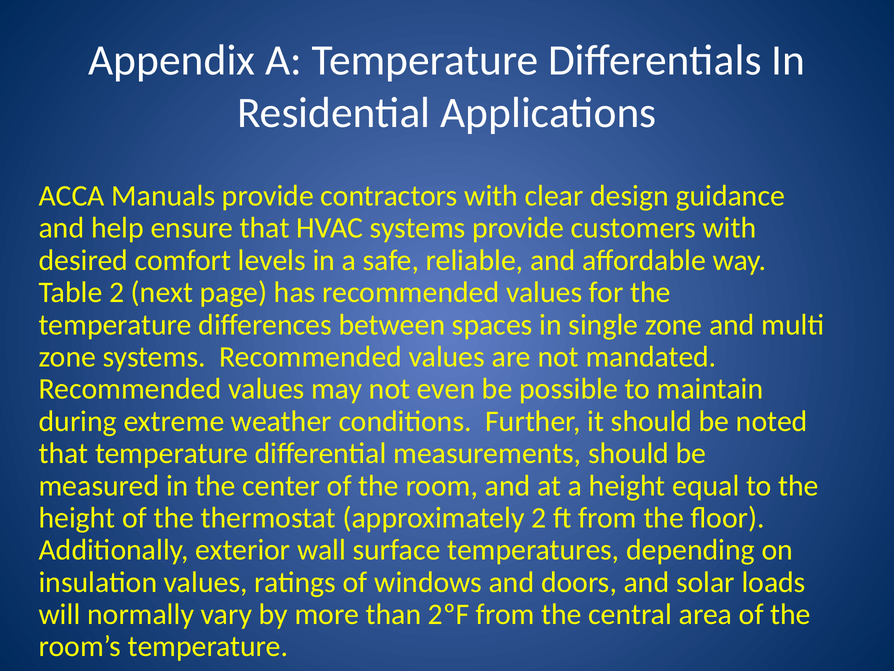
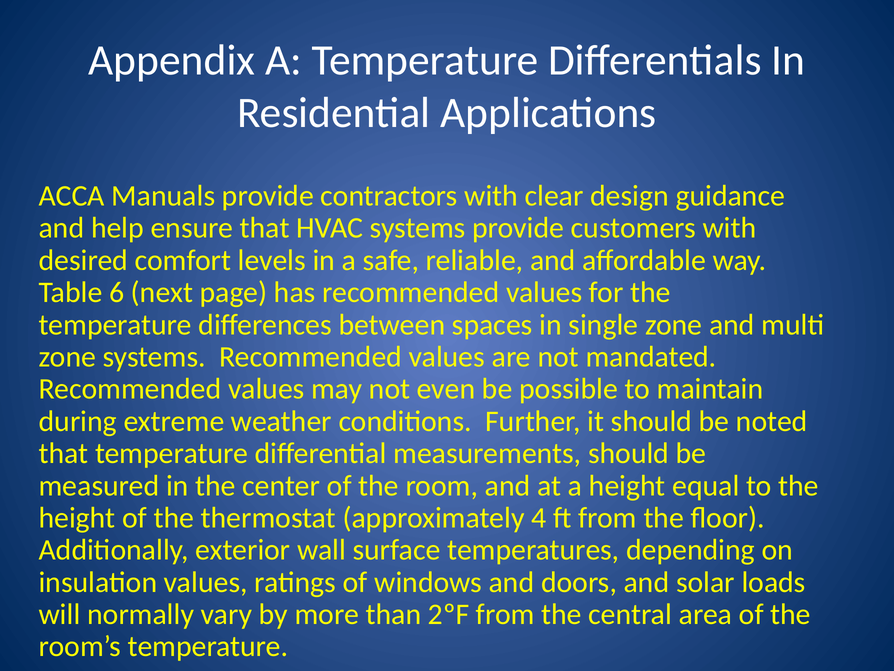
Table 2: 2 -> 6 (117, 292)
approximately 2: 2 -> 4 (539, 517)
